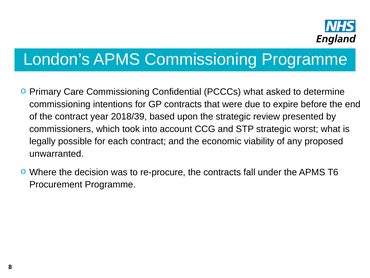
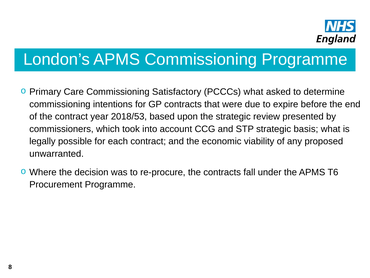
Confidential: Confidential -> Satisfactory (177, 92)
2018/39: 2018/39 -> 2018/53 (129, 116)
worst: worst -> basis (306, 129)
